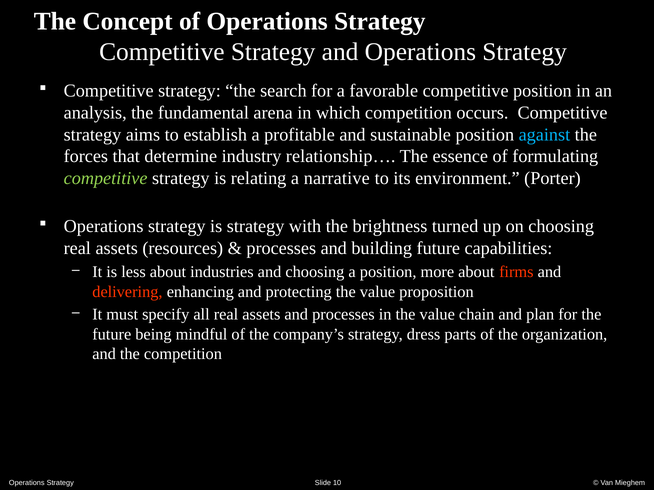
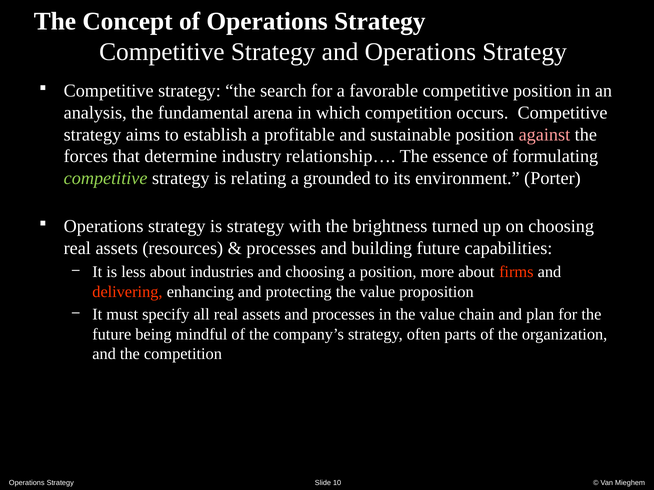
against colour: light blue -> pink (544, 135)
narrative: narrative -> grounded (337, 178)
dress: dress -> often (424, 334)
